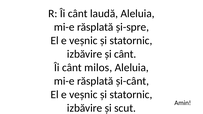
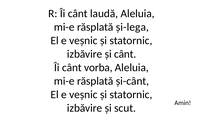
și-spre: și-spre -> și-lega (132, 27)
milos: milos -> vorba (98, 68)
